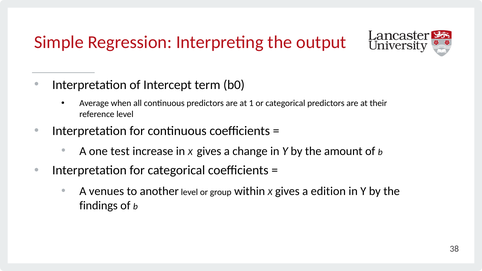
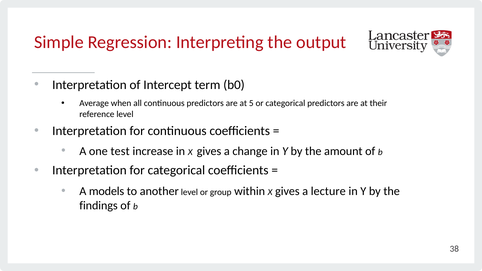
1: 1 -> 5 (251, 103)
venues: venues -> models (107, 191)
edition: edition -> lecture (328, 191)
